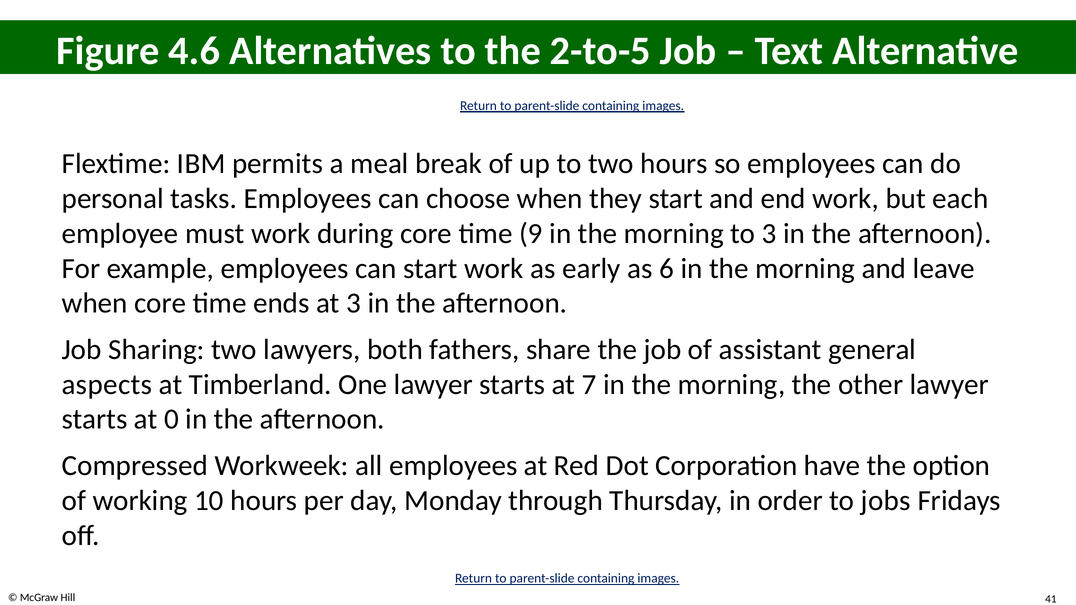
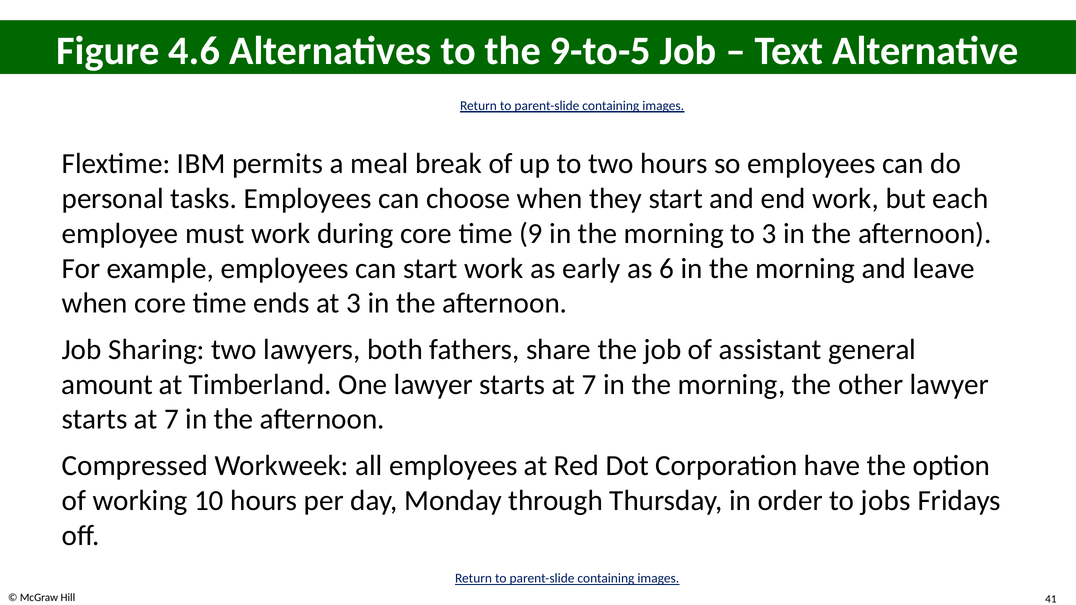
2-to-5: 2-to-5 -> 9-to-5 (600, 51)
aspects: aspects -> amount (107, 385)
0: 0 -> 7 (171, 420)
